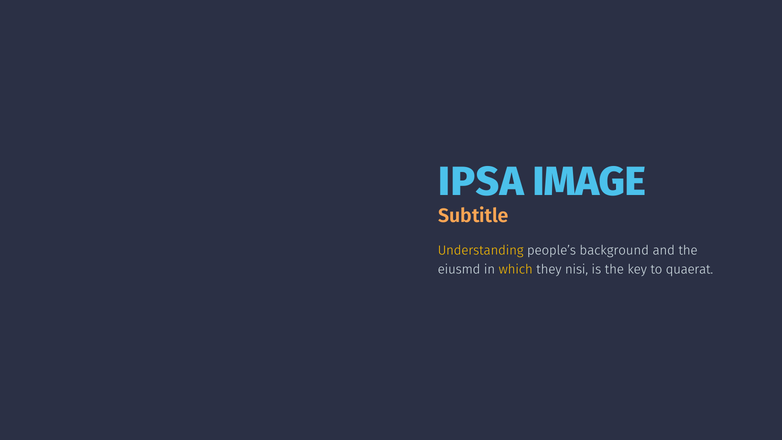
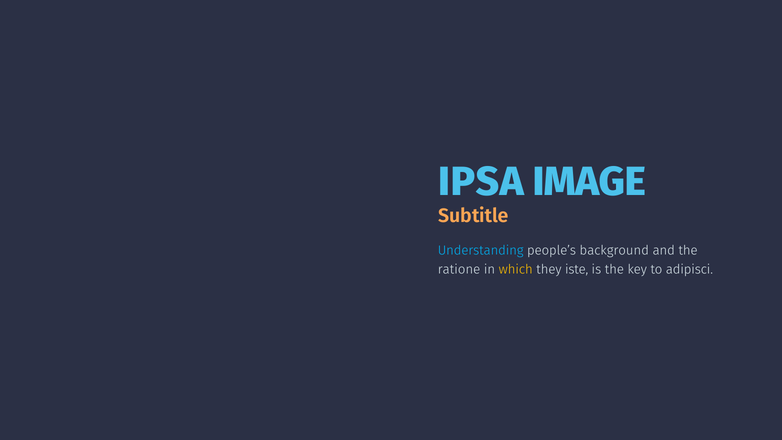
Understanding colour: yellow -> light blue (481, 250)
eiusmd: eiusmd -> ratione (459, 269)
nisi: nisi -> iste (577, 269)
quaerat: quaerat -> adipisci (689, 269)
